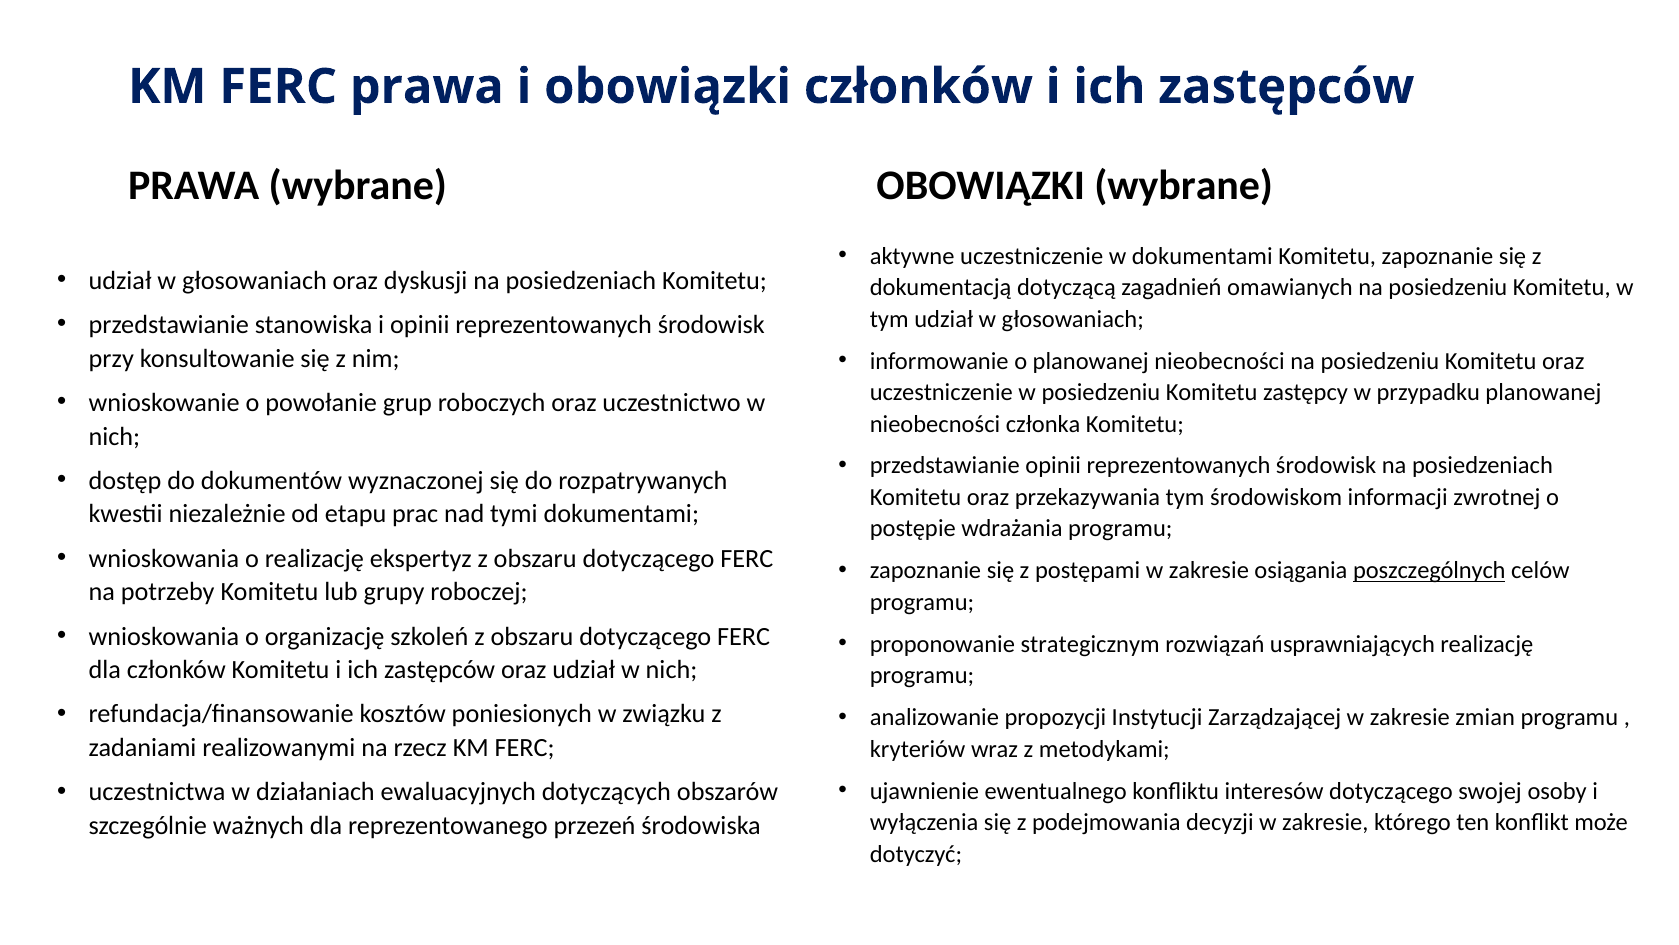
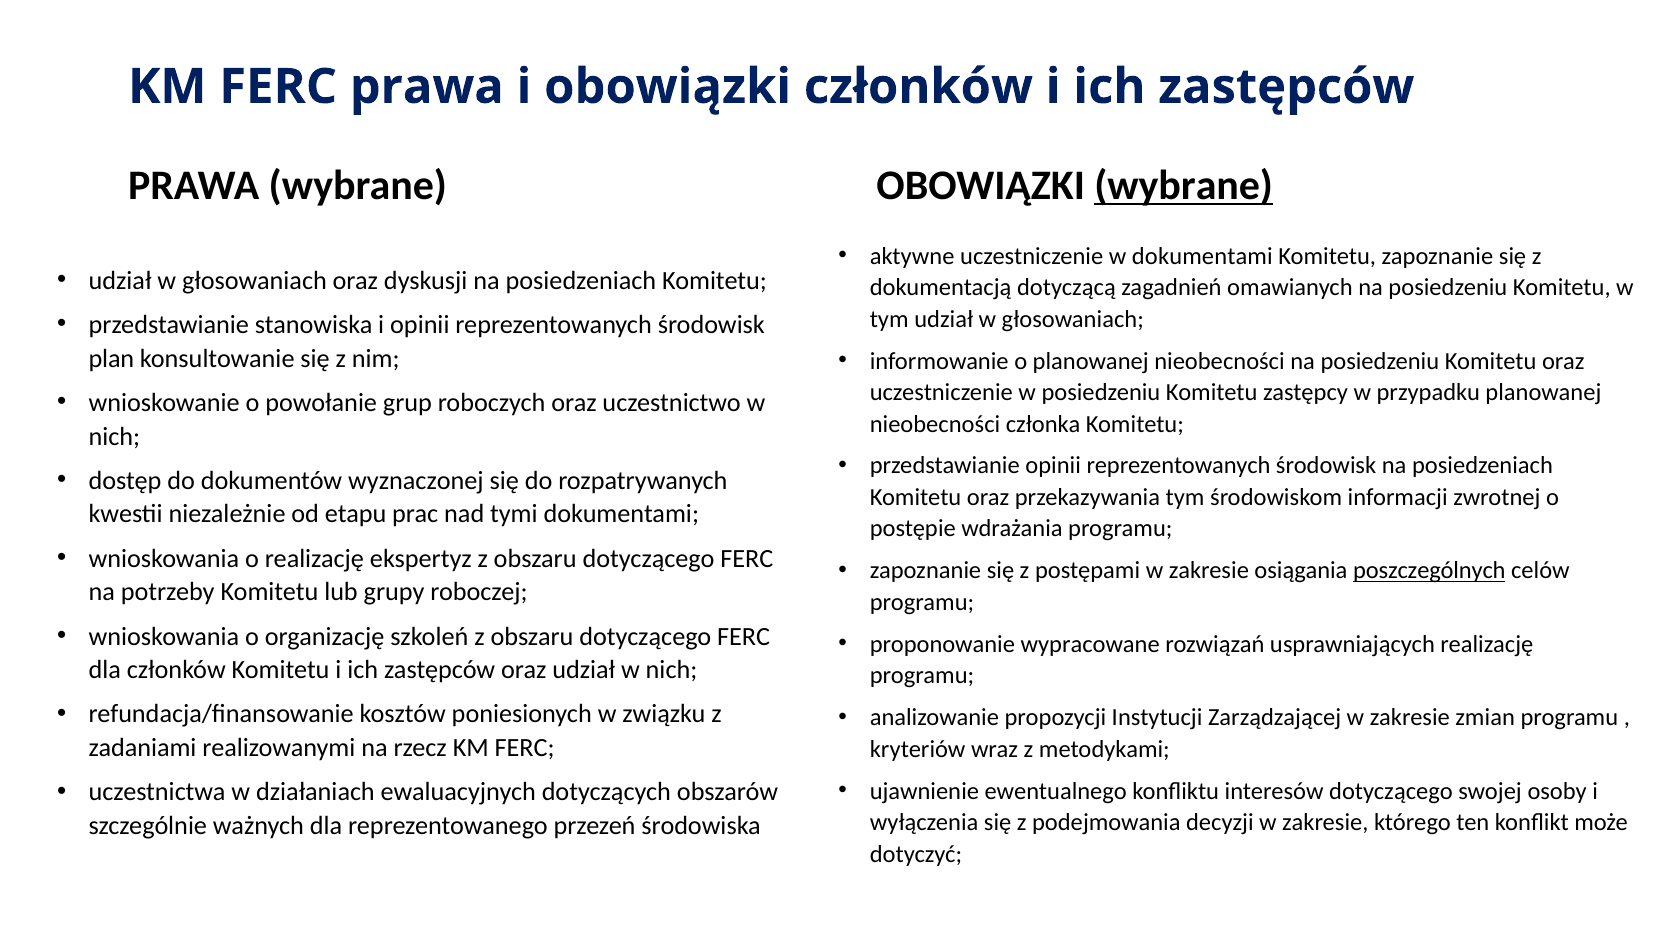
wybrane underline: none -> present (1184, 186)
przy: przy -> plan (111, 358)
strategicznym: strategicznym -> wypracowane (1090, 644)
